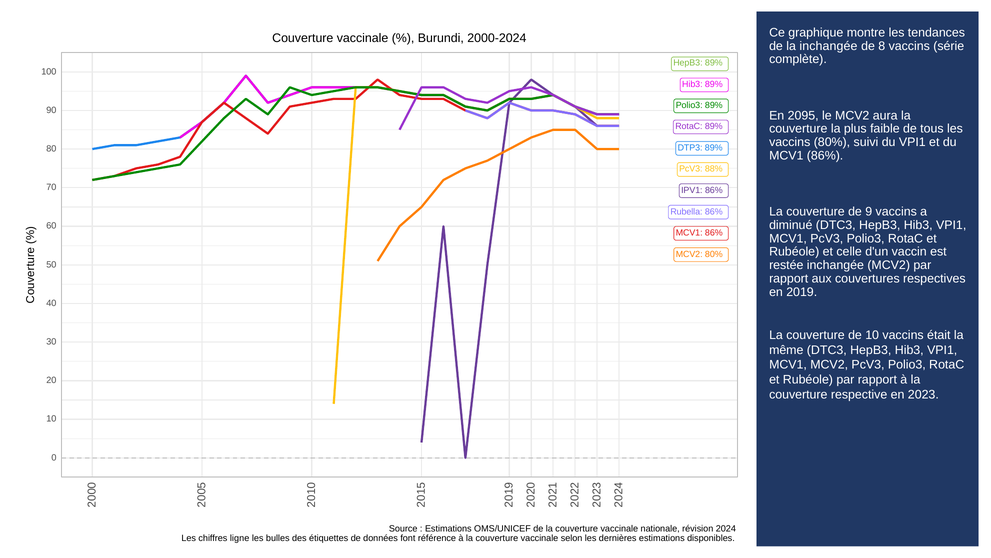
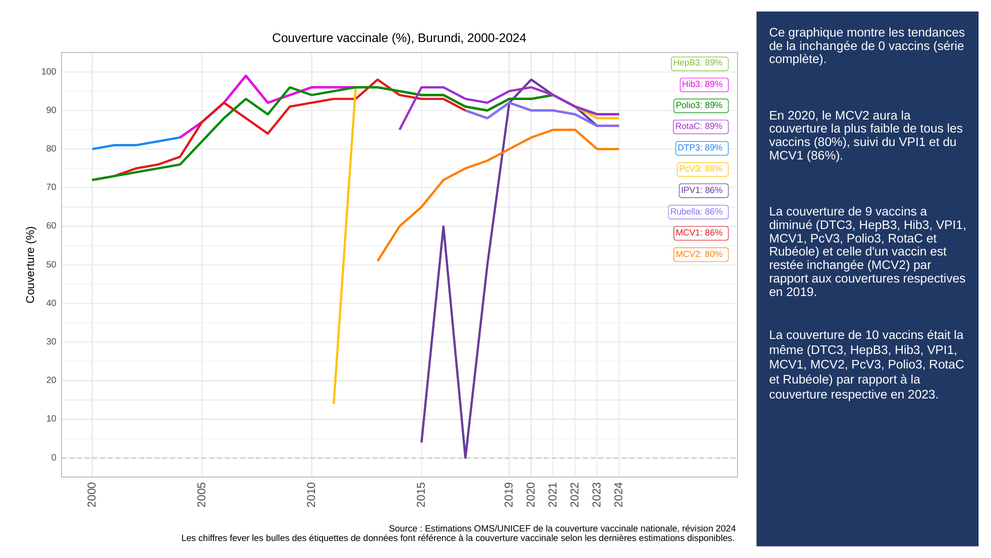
de 8: 8 -> 0 (882, 46)
2095: 2095 -> 2020 (803, 115)
ligne: ligne -> fever (240, 538)
